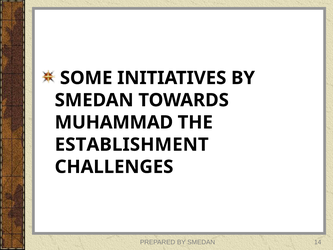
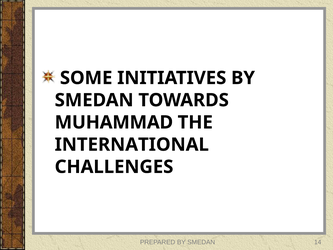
ESTABLISHMENT: ESTABLISHMENT -> INTERNATIONAL (132, 144)
